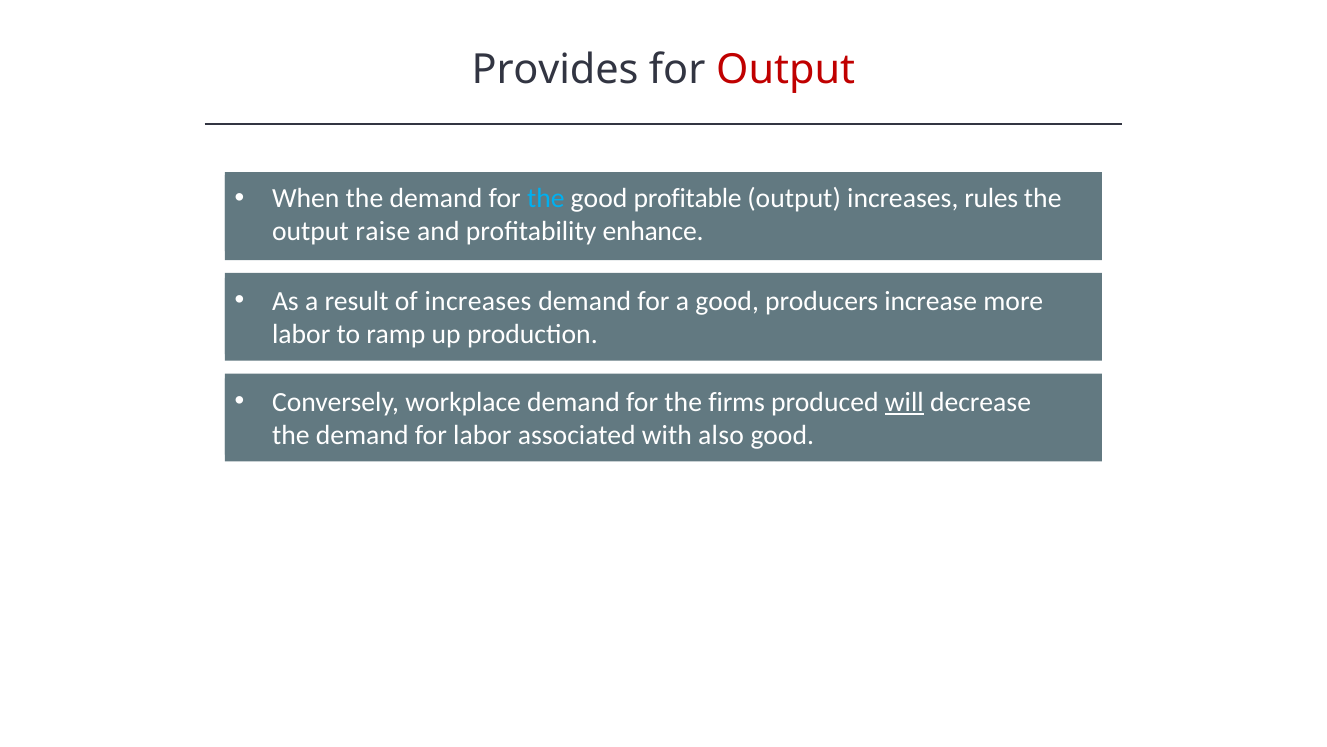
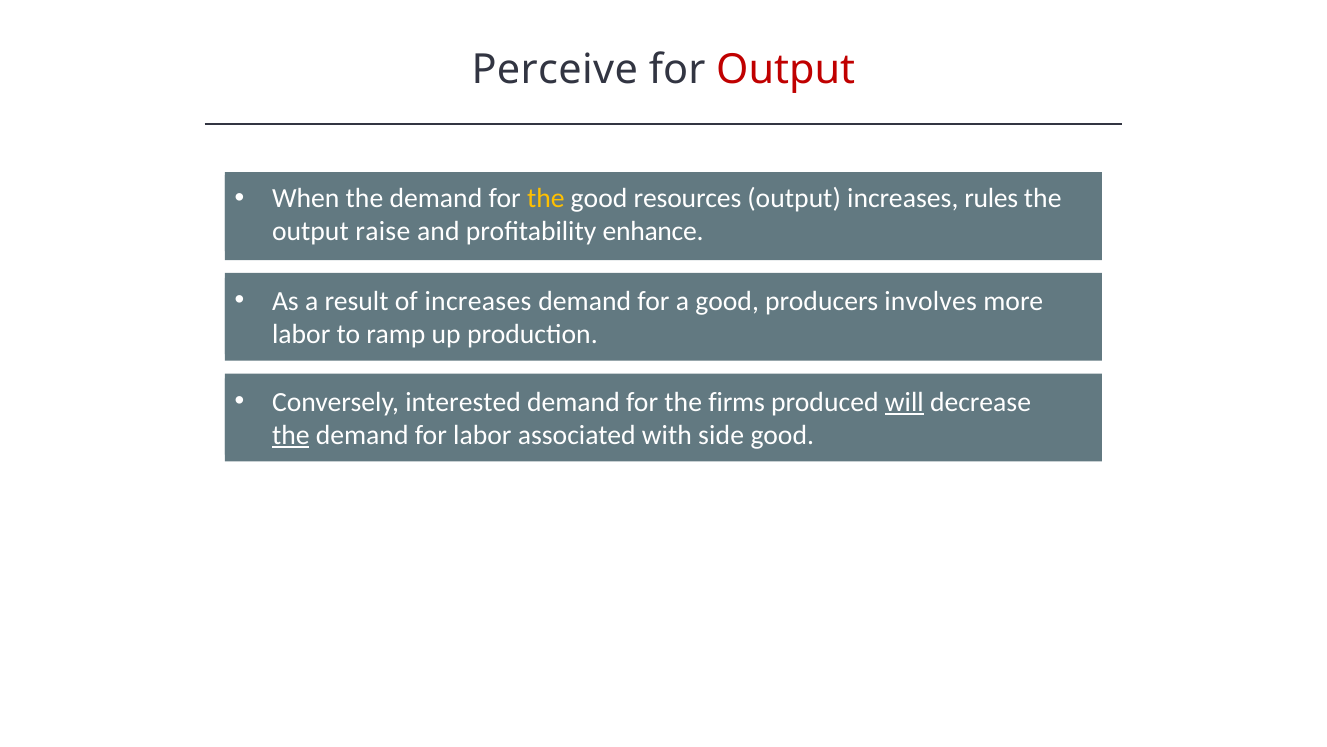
Provides: Provides -> Perceive (555, 70)
the colour: light blue -> yellow (546, 198)
profitable: profitable -> resources (688, 198)
increase: increase -> involves (931, 301)
workplace: workplace -> interested (463, 402)
the underline: none -> present (291, 435)
also: also -> side (721, 435)
